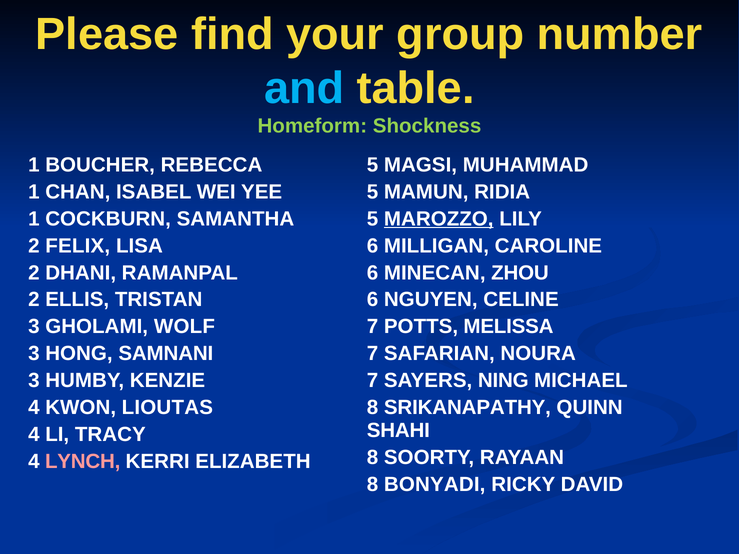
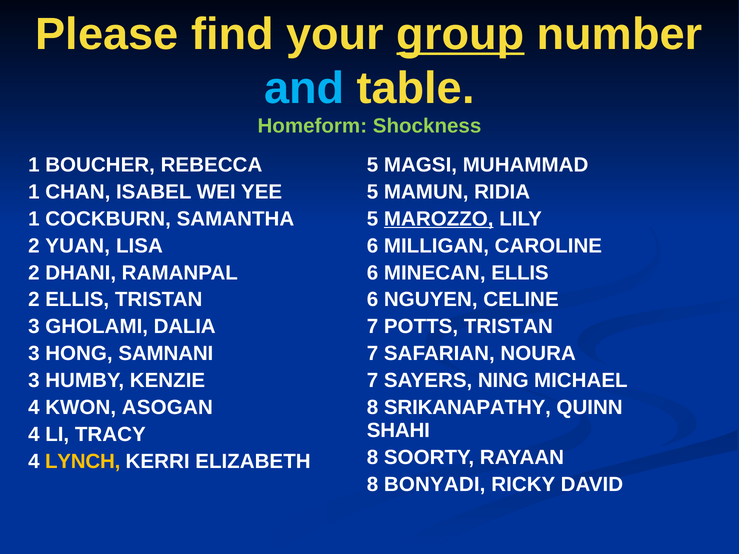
group underline: none -> present (460, 34)
FELIX: FELIX -> YUAN (78, 246)
MINECAN ZHOU: ZHOU -> ELLIS (520, 273)
WOLF: WOLF -> DALIA (185, 327)
POTTS MELISSA: MELISSA -> TRISTAN (508, 327)
LIOUTAS: LIOUTAS -> ASOGAN (167, 408)
LYNCH colour: pink -> yellow (83, 462)
